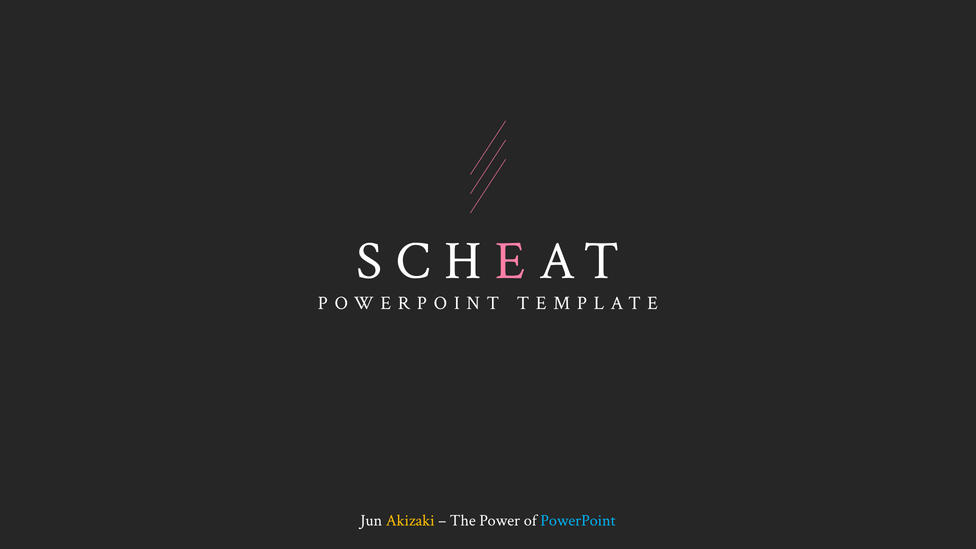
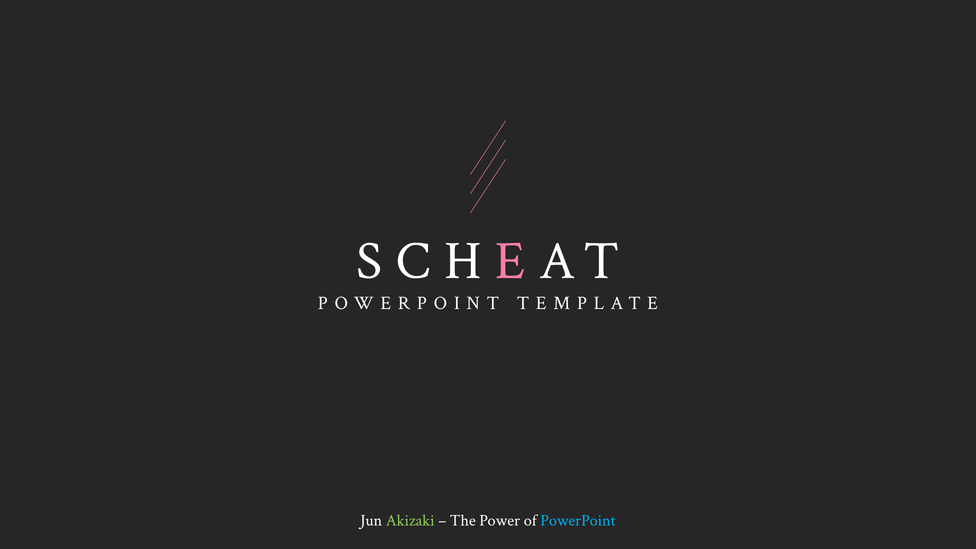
Akizaki colour: yellow -> light green (410, 520)
